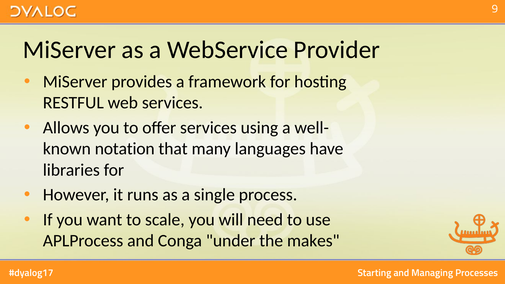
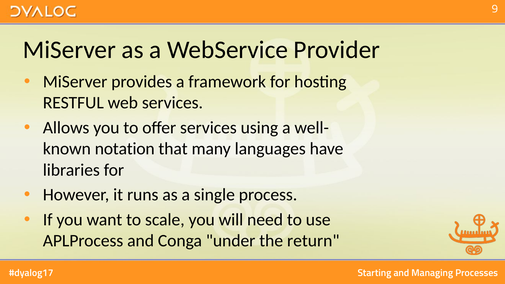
makes: makes -> return (313, 241)
